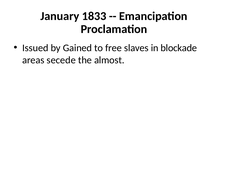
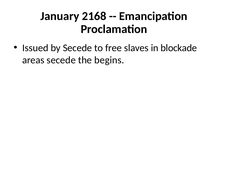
1833: 1833 -> 2168 (94, 16)
by Gained: Gained -> Secede (77, 48)
almost: almost -> begins (109, 60)
